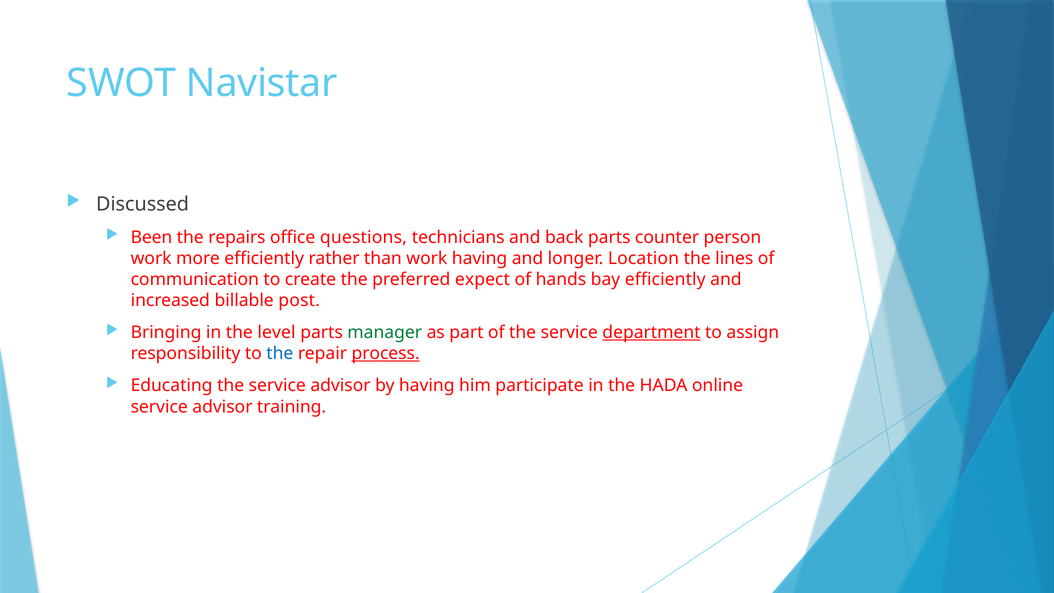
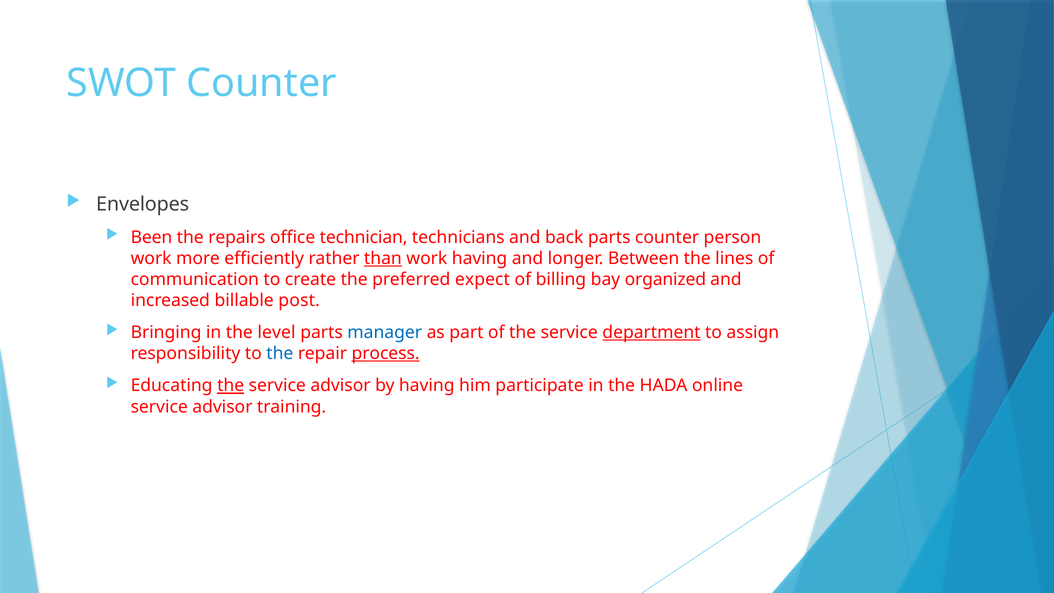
SWOT Navistar: Navistar -> Counter (261, 83)
Discussed: Discussed -> Envelopes (143, 204)
questions: questions -> technician (364, 237)
than underline: none -> present (383, 258)
Location: Location -> Between (644, 258)
hands: hands -> billing (561, 279)
bay efficiently: efficiently -> organized (665, 279)
manager colour: green -> blue (385, 332)
the underline: none -> present (231, 386)
